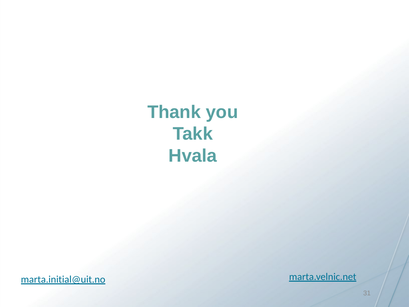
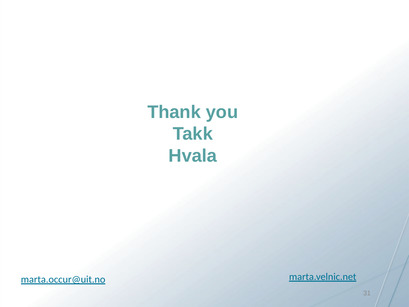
marta.initial@uit.no: marta.initial@uit.no -> marta.occur@uit.no (63, 279)
